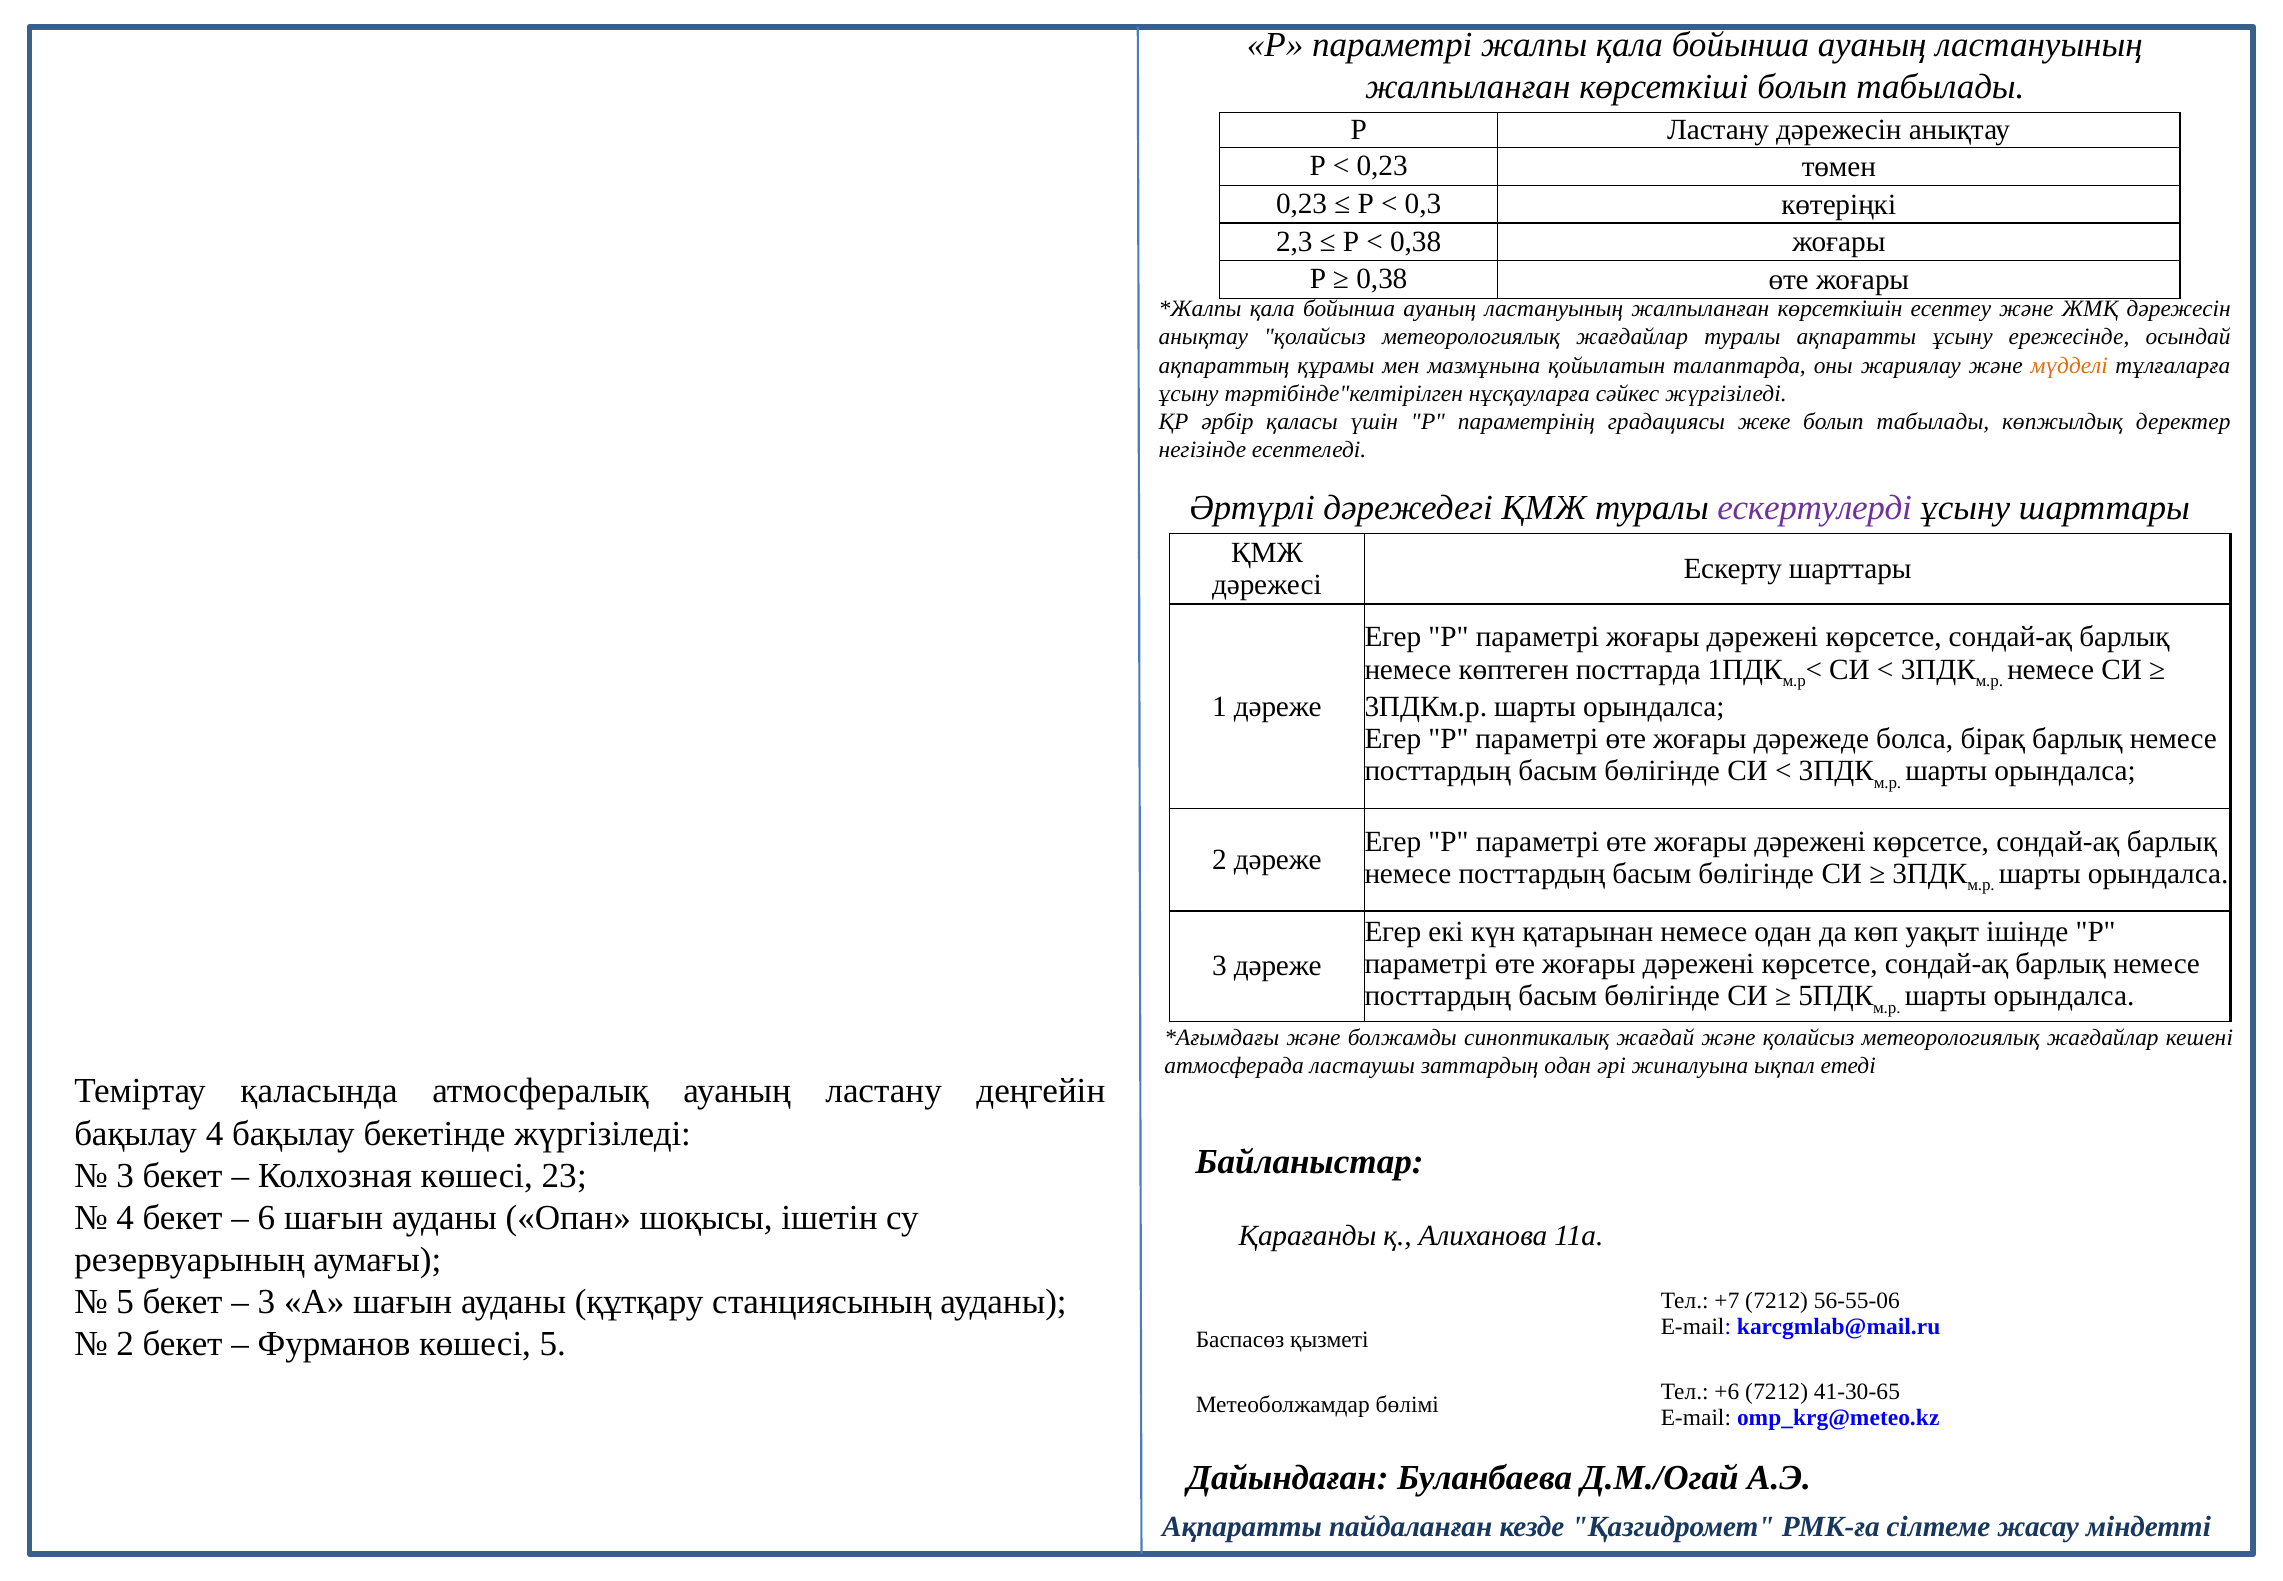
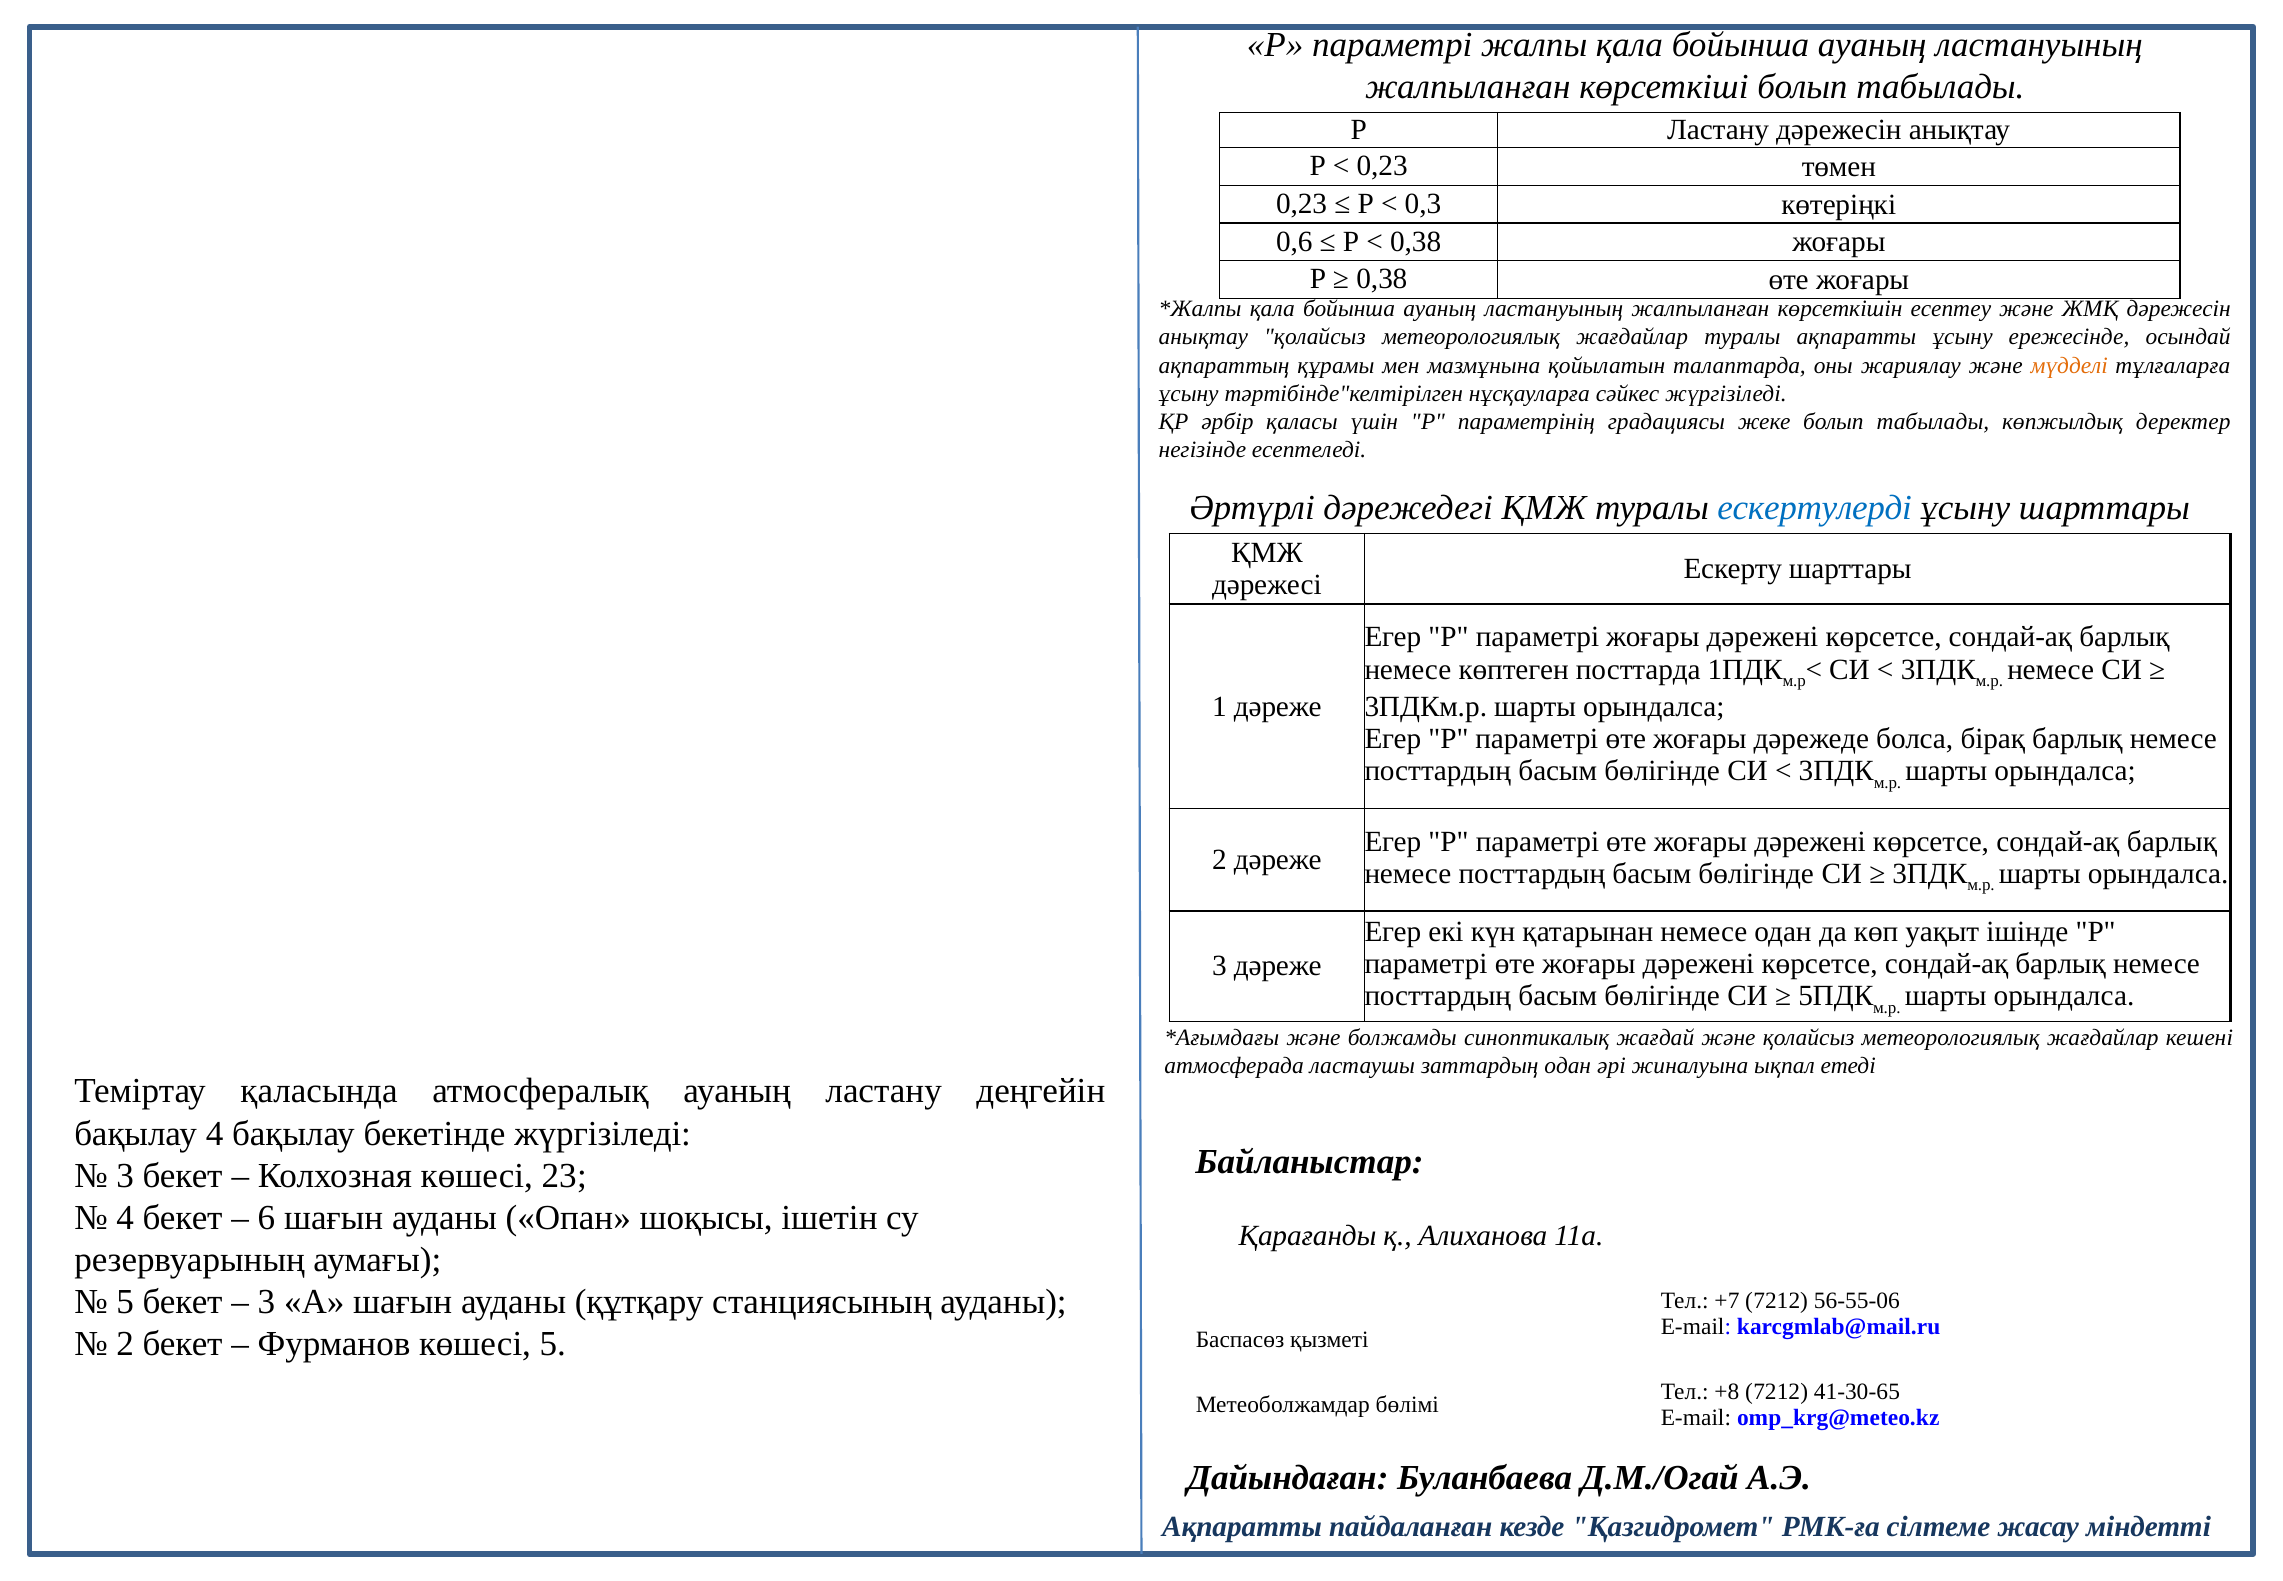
2,3: 2,3 -> 0,6 (1294, 242)
ескертулерді colour: purple -> blue (1815, 507)
+6: +6 -> +8 (1727, 1391)
